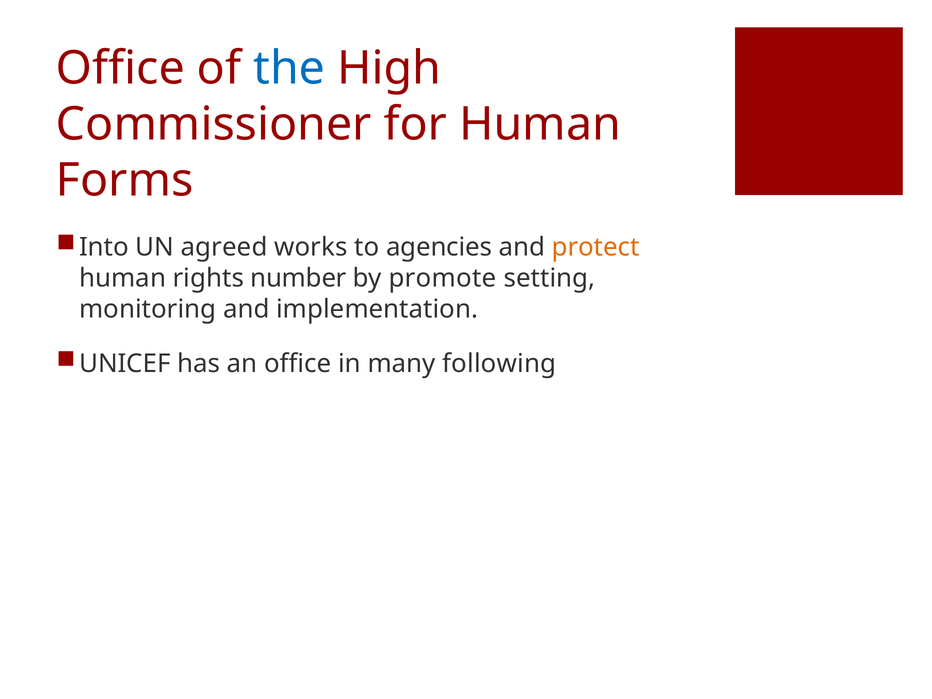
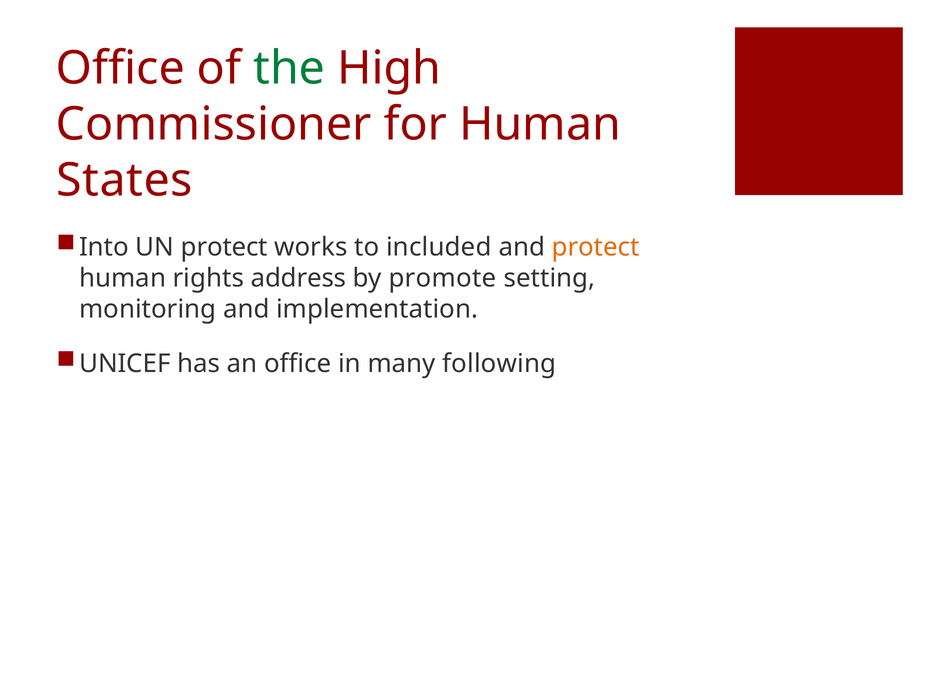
the colour: blue -> green (289, 68)
Forms: Forms -> States (124, 180)
UN agreed: agreed -> protect (224, 247)
agencies: agencies -> included (439, 247)
number: number -> address (298, 278)
